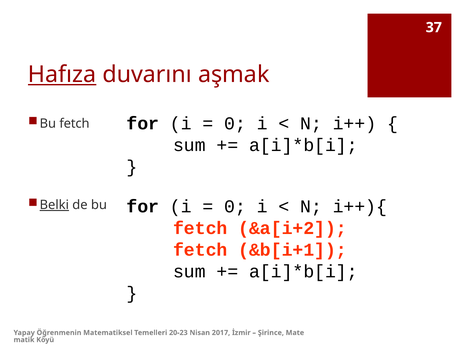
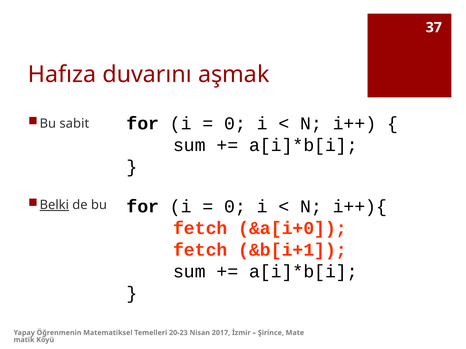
Hafıza underline: present -> none (62, 75)
Bu fetch: fetch -> sabit (74, 124)
&a[i+2: &a[i+2 -> &a[i+0 (293, 228)
